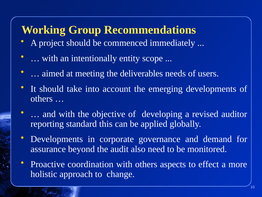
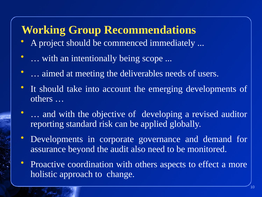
entity: entity -> being (130, 58)
this: this -> risk (106, 124)
